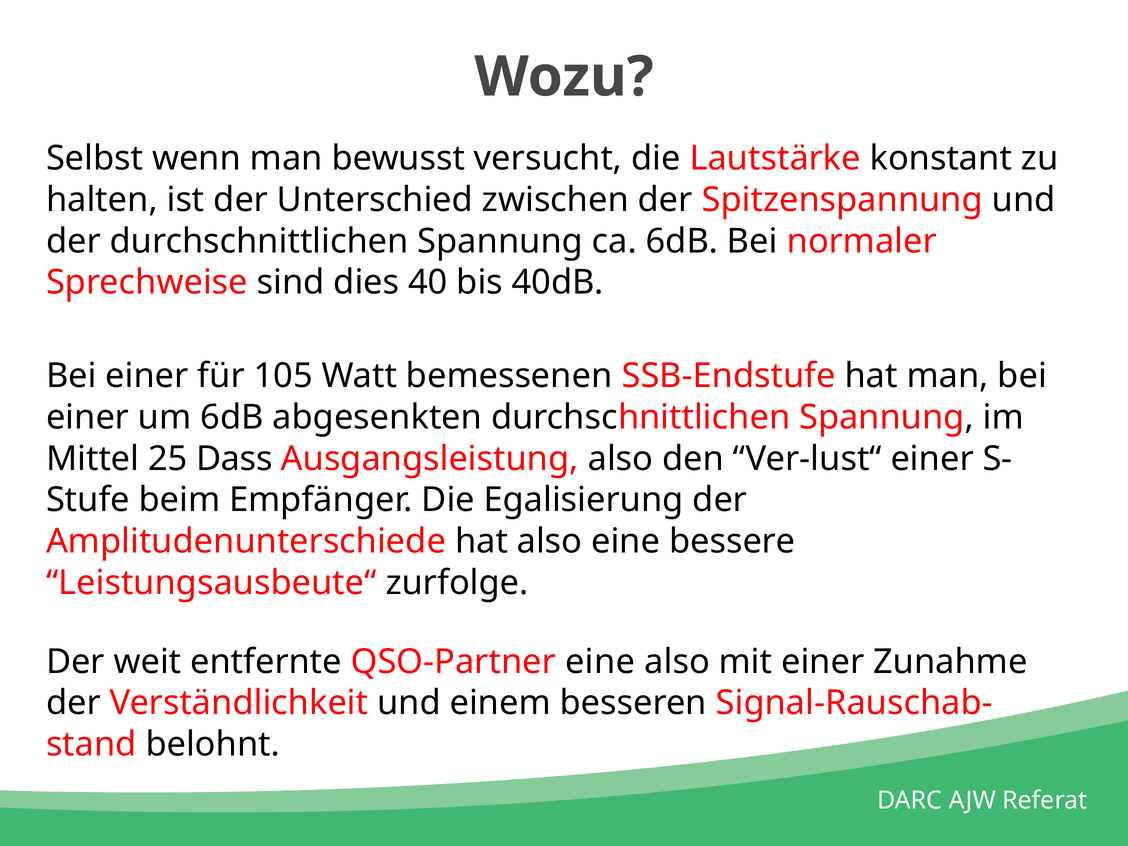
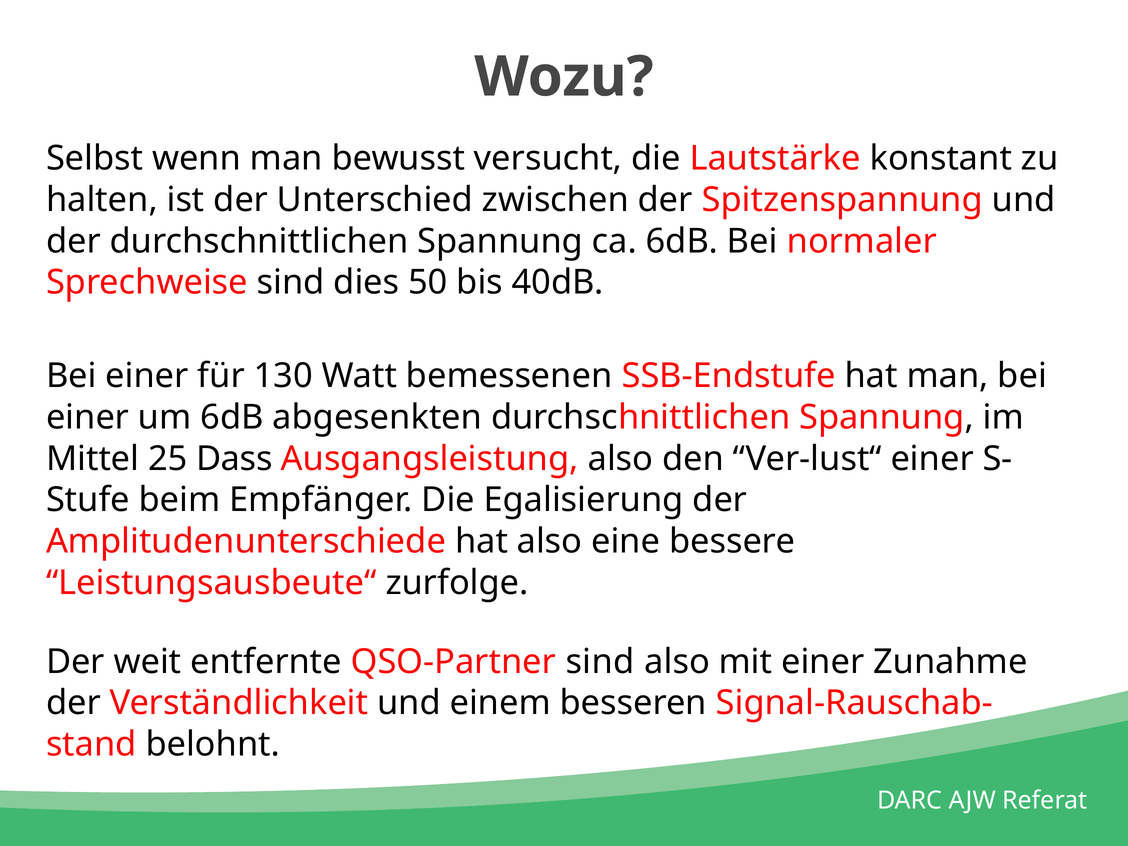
40: 40 -> 50 (428, 283)
105: 105 -> 130 (283, 376)
QSO-Partner eine: eine -> sind (600, 662)
